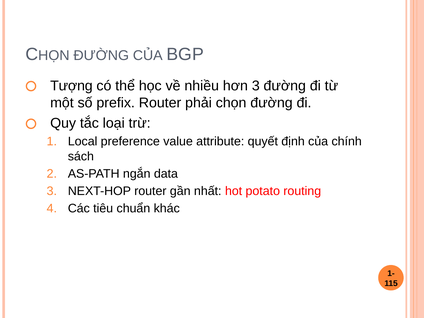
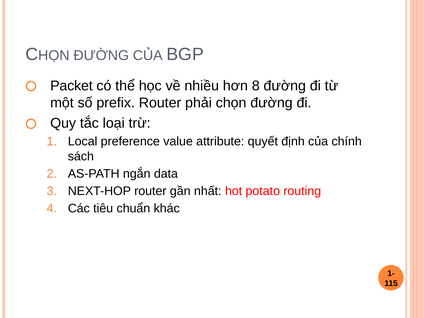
Tượng: Tượng -> Packet (71, 86)
hơn 3: 3 -> 8 (256, 86)
